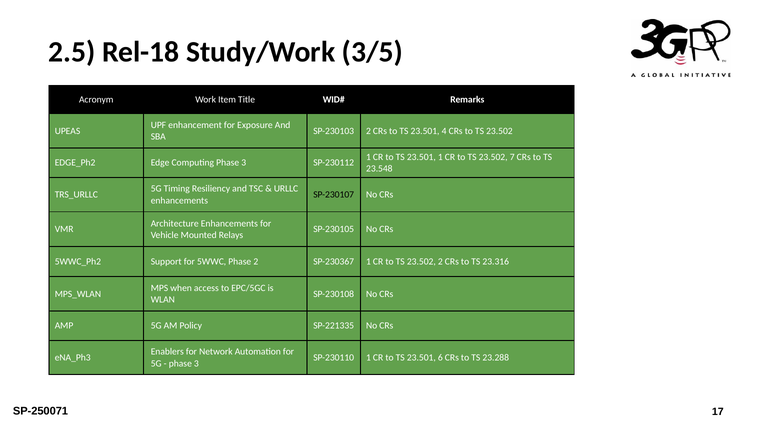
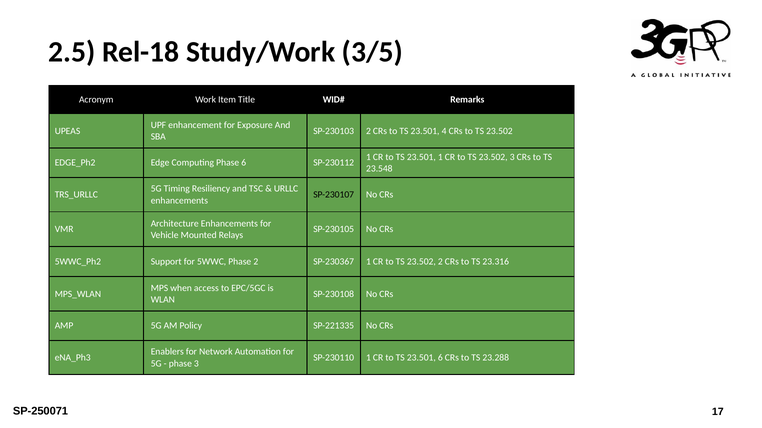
23.502 7: 7 -> 3 (512, 157)
Computing Phase 3: 3 -> 6 (244, 163)
